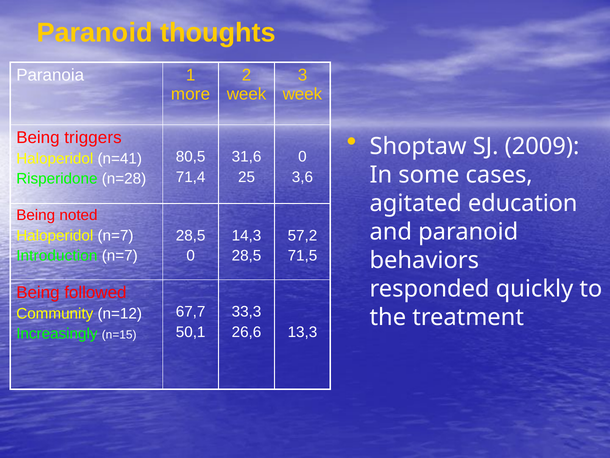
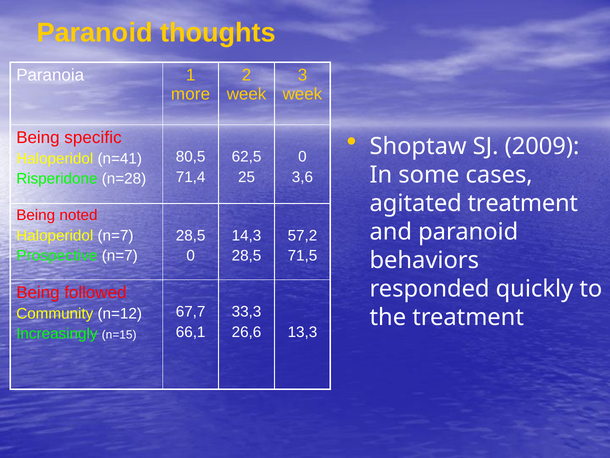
triggers: triggers -> specific (93, 138)
31,6: 31,6 -> 62,5 (247, 157)
agitated education: education -> treatment (523, 203)
Introduction: Introduction -> Prospective (57, 255)
50,1: 50,1 -> 66,1 (191, 332)
